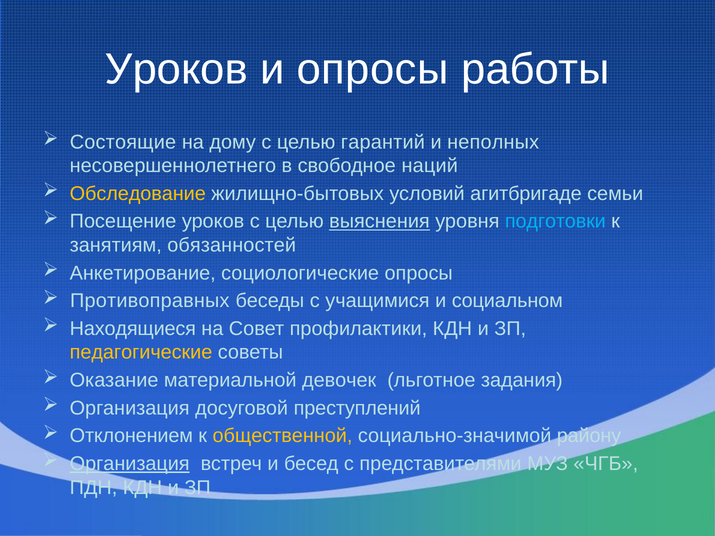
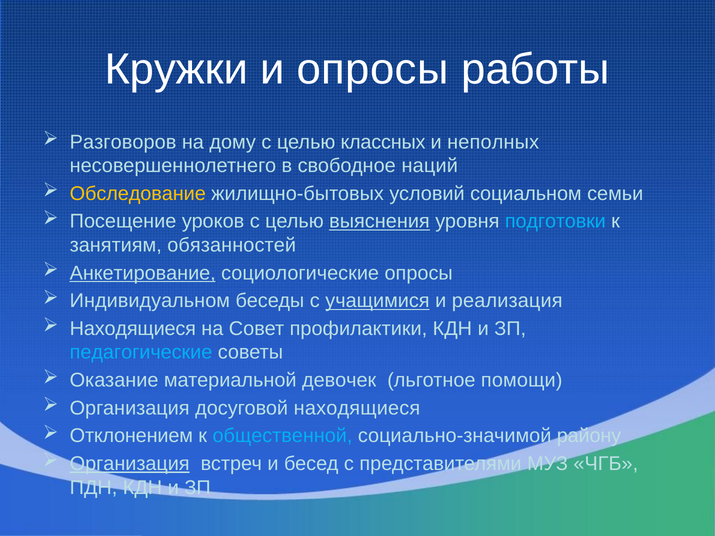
Уроков: Уроков -> Кружки (176, 69)
Состоящие: Состоящие -> Разговоров (123, 142)
гарантий: гарантий -> классных (383, 142)
агитбригаде: агитбригаде -> социальном (526, 194)
Анкетирование underline: none -> present (143, 273)
Противоправных: Противоправных -> Индивидуальном (150, 301)
учащимися underline: none -> present (377, 301)
социальном: социальном -> реализация (507, 301)
педагогические colour: yellow -> light blue (141, 353)
задания: задания -> помощи (522, 380)
досуговой преступлений: преступлений -> находящиеся (357, 408)
общественной colour: yellow -> light blue (282, 436)
